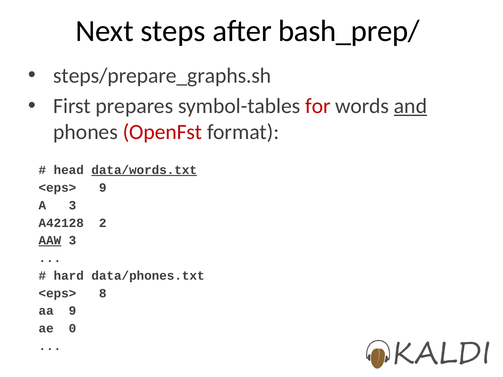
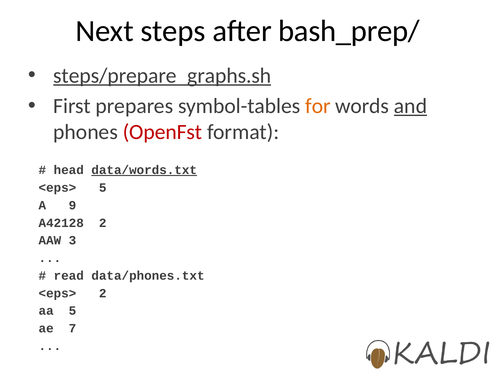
steps/prepare_graphs.sh underline: none -> present (162, 76)
for colour: red -> orange (318, 106)
<eps> 9: 9 -> 5 (103, 188)
A 3: 3 -> 9 (73, 205)
AAW underline: present -> none (50, 241)
hard: hard -> read (69, 276)
<eps> 8: 8 -> 2 (103, 293)
aa 9: 9 -> 5 (73, 311)
0: 0 -> 7 (73, 329)
